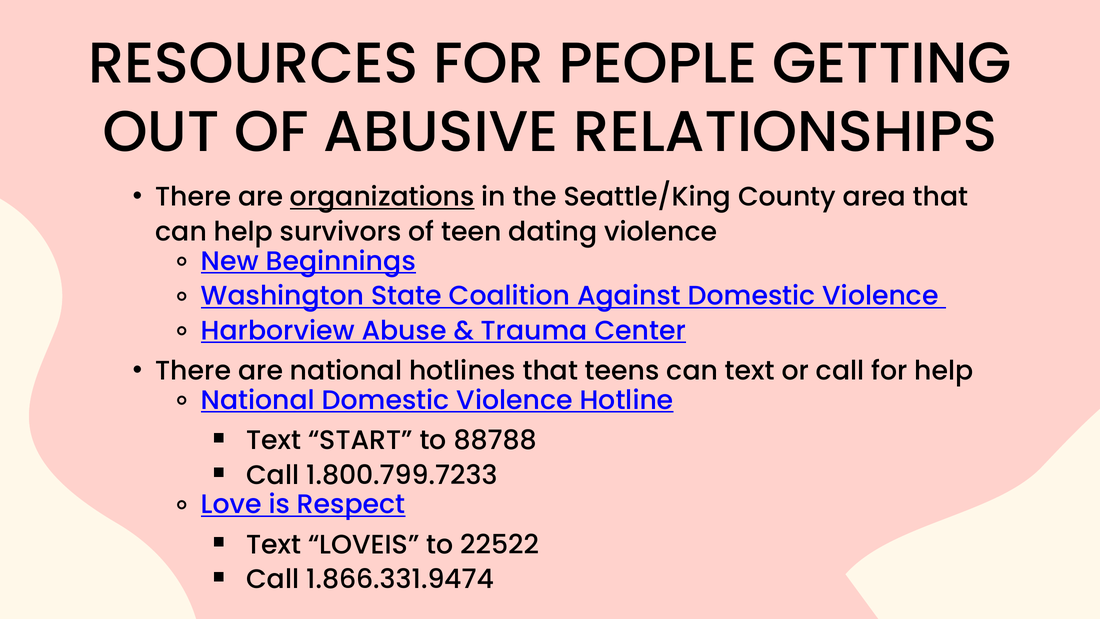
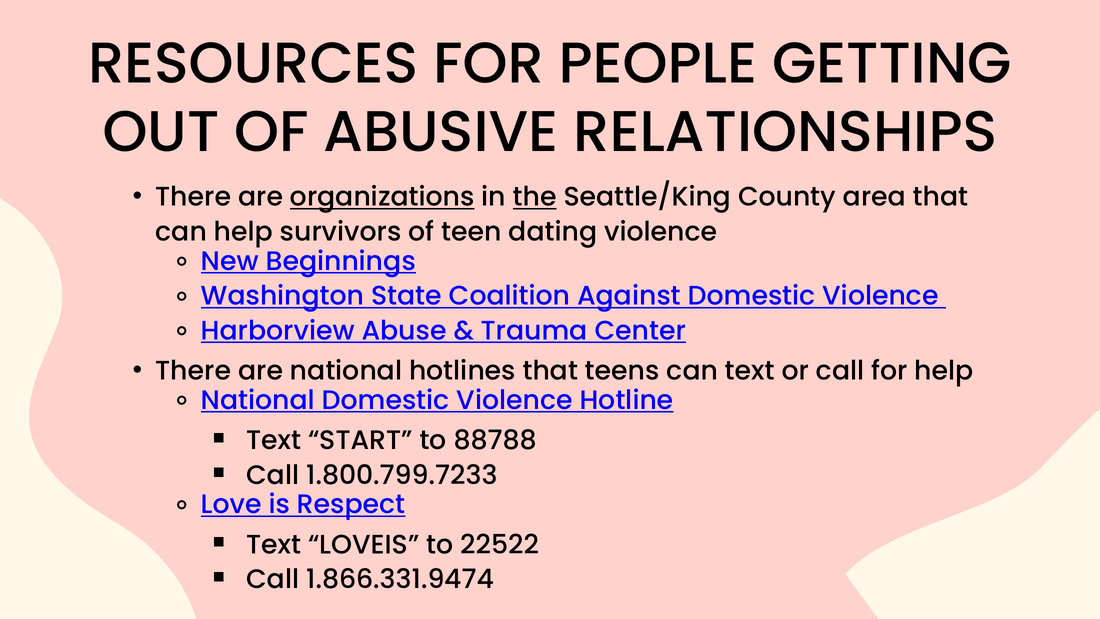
the underline: none -> present (535, 197)
